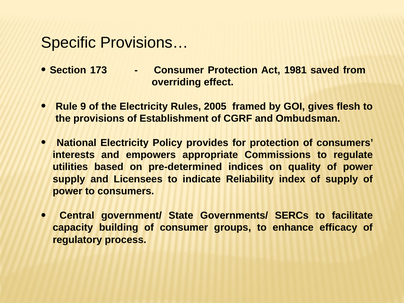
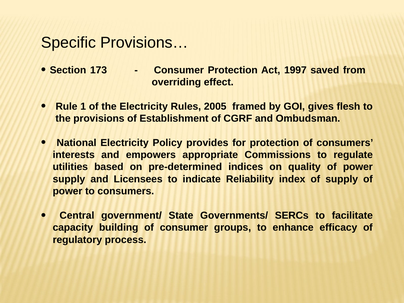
1981: 1981 -> 1997 (295, 70)
9: 9 -> 1 (83, 106)
